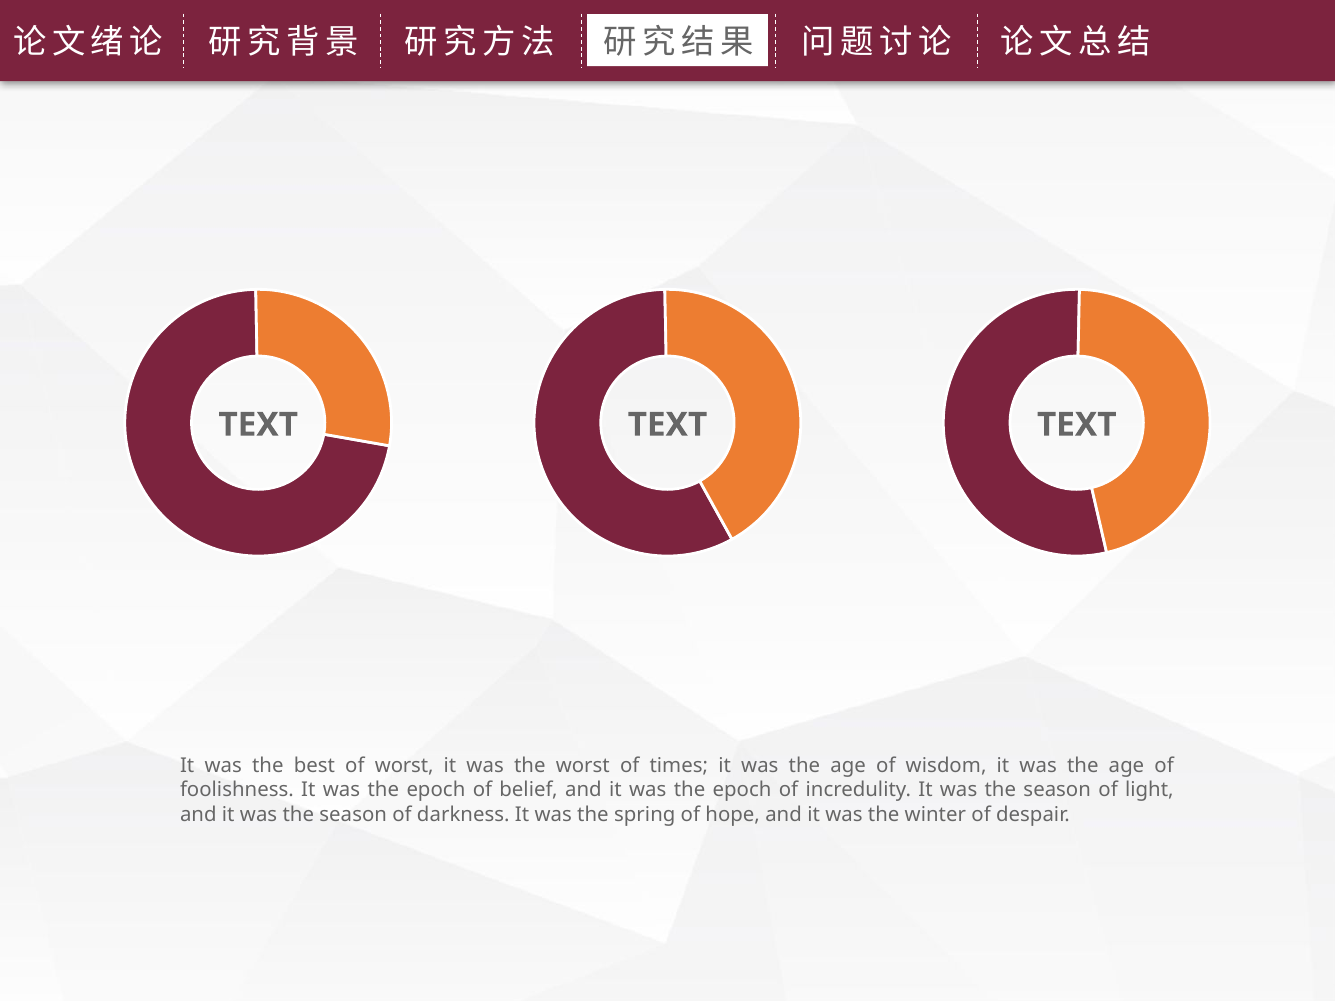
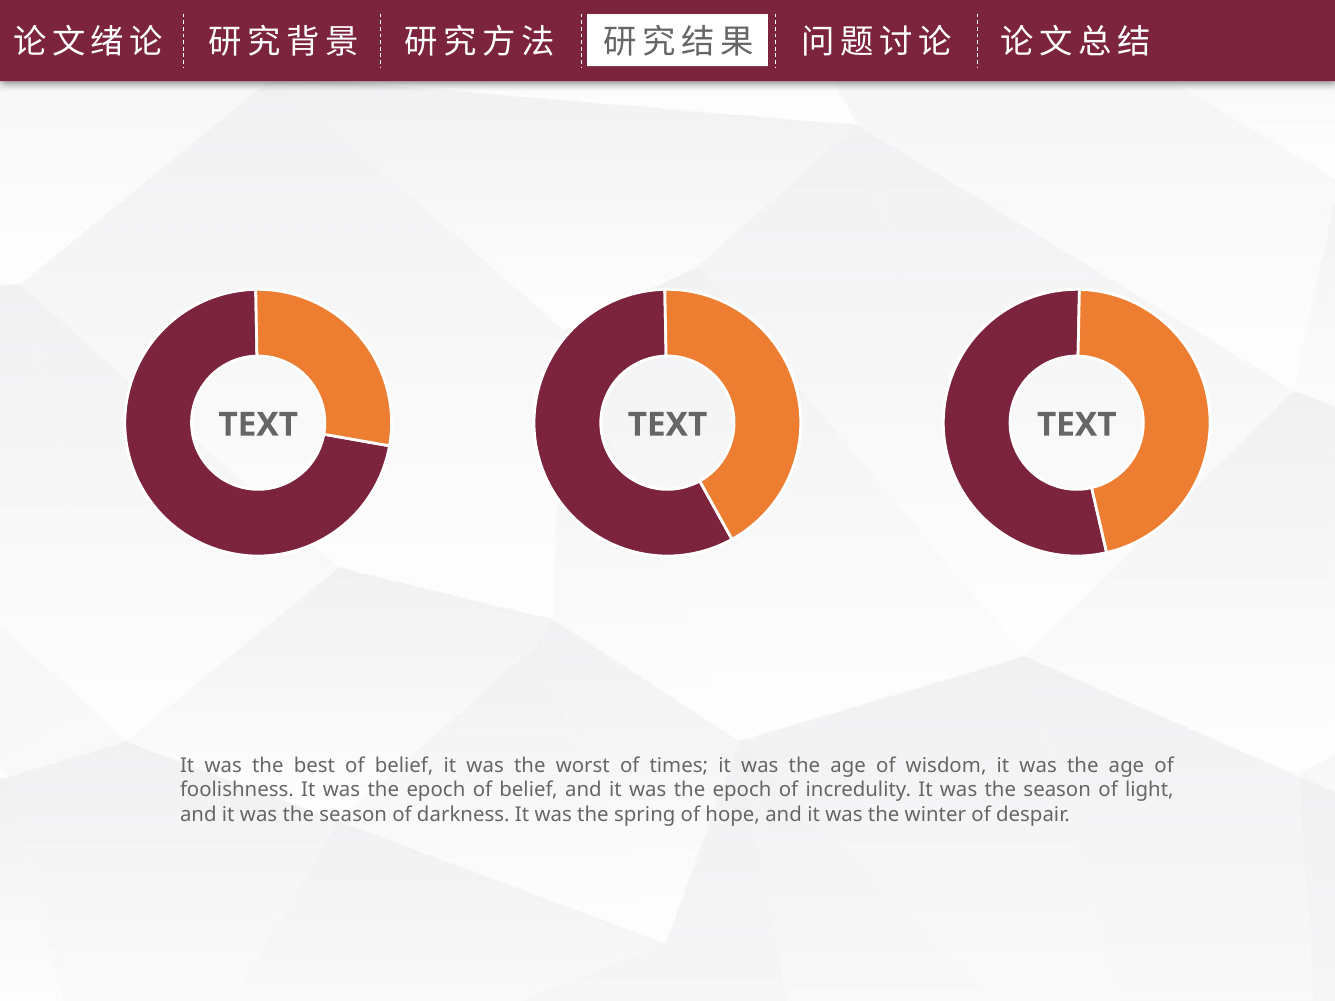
best of worst: worst -> belief (404, 766)
